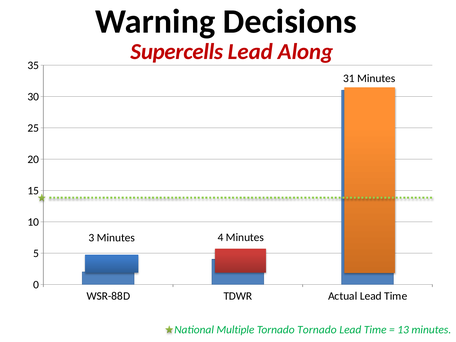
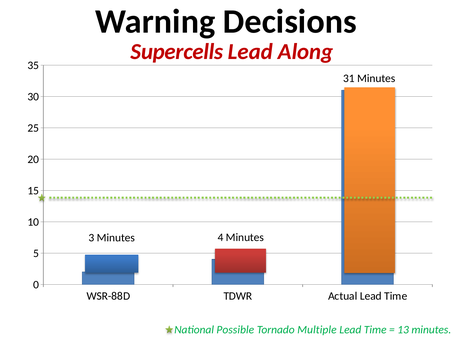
Multiple: Multiple -> Possible (235, 330)
Tornado Tornado: Tornado -> Multiple (317, 330)
